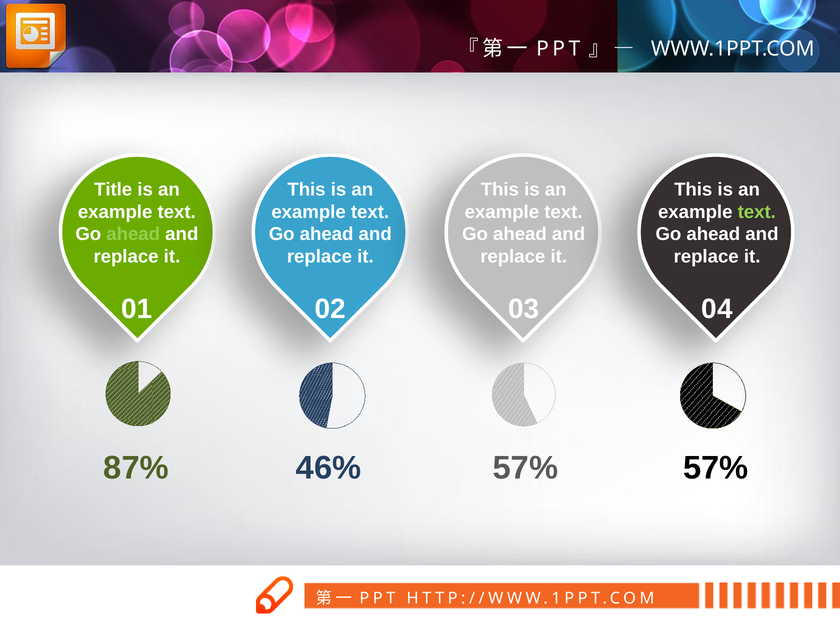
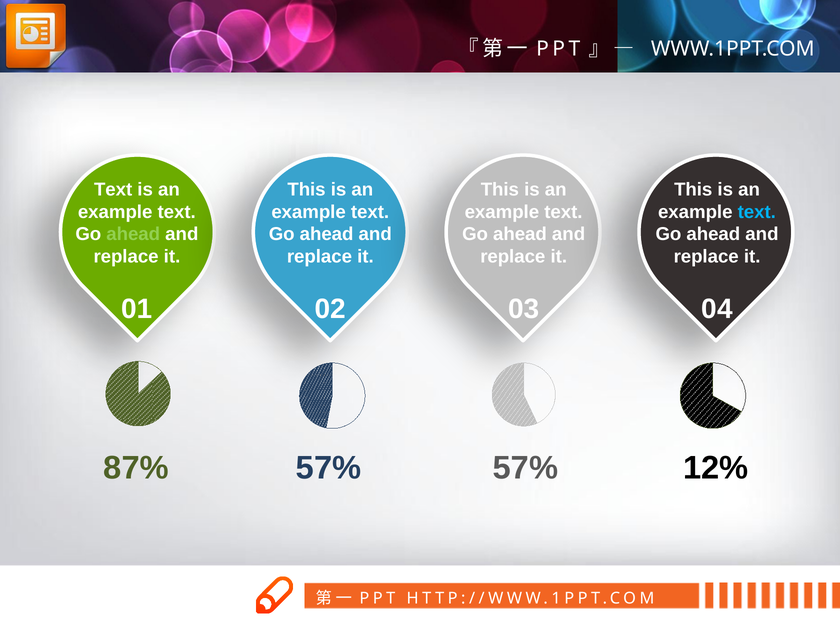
Title: Title -> Text (113, 189)
text colour: light green -> light blue (757, 212)
87% 46%: 46% -> 57% (329, 468)
57% 57%: 57% -> 12% (716, 468)
